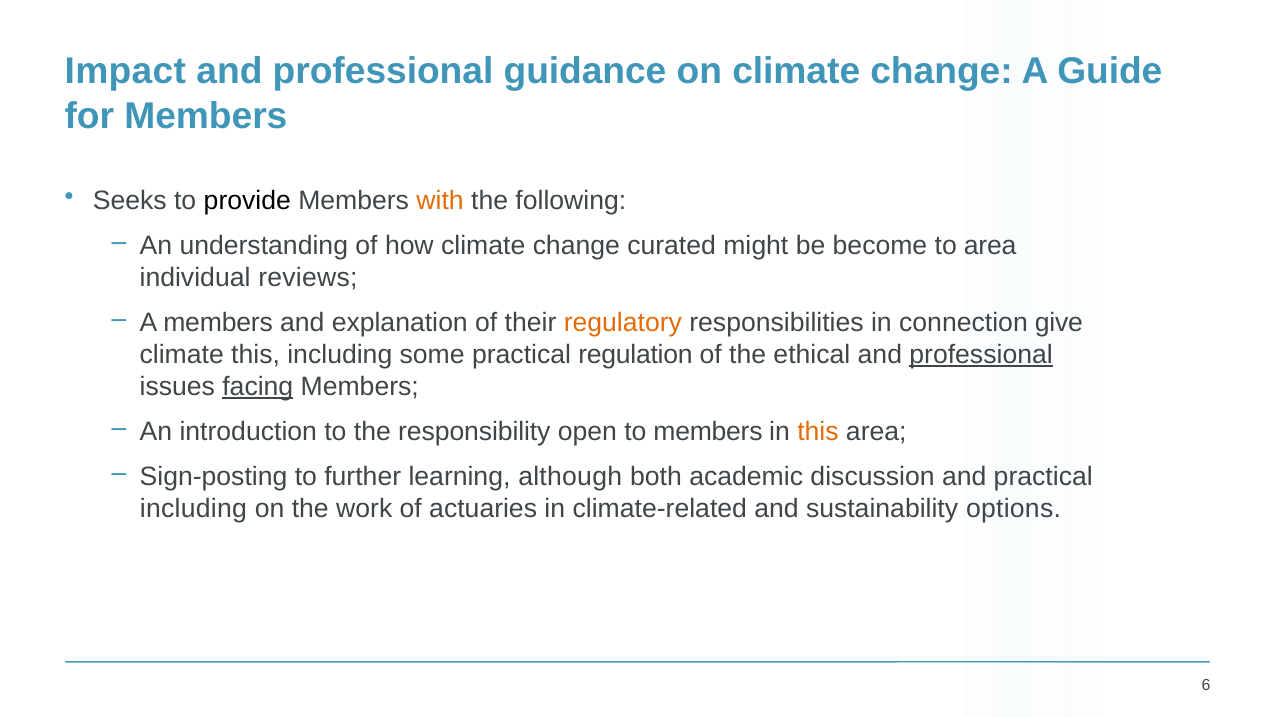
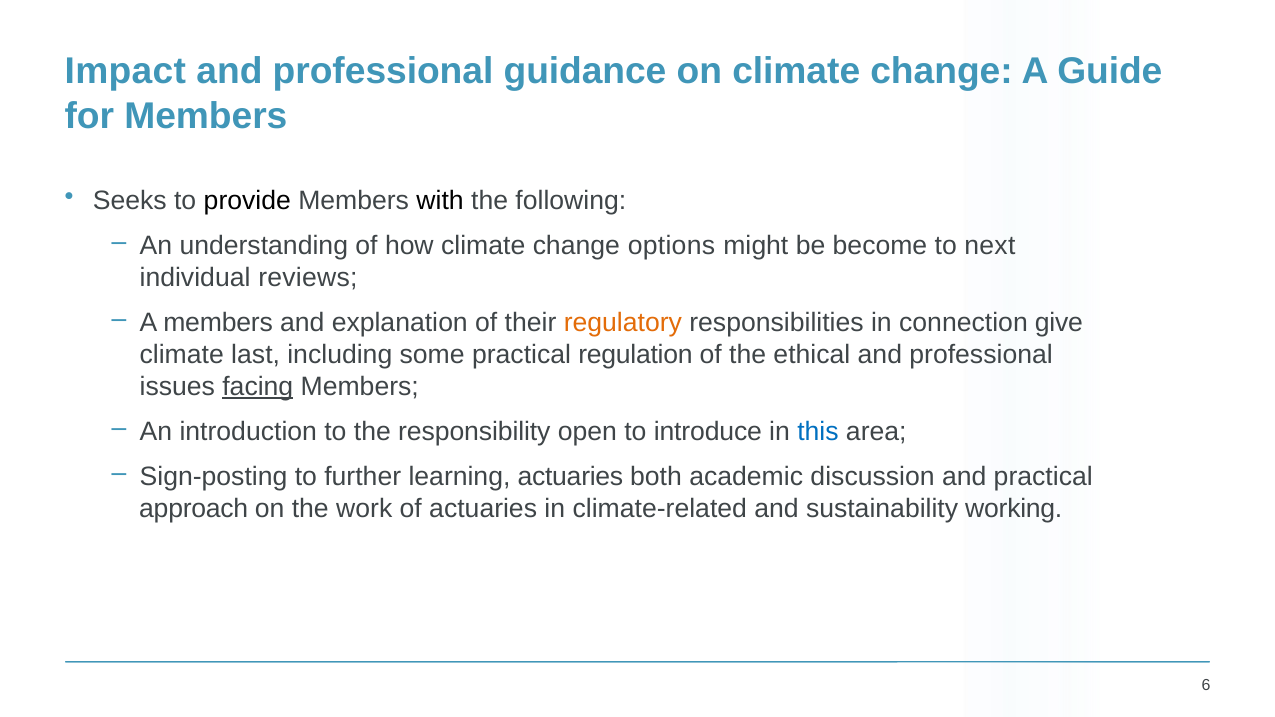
with colour: orange -> black (440, 201)
curated: curated -> options (671, 246)
to area: area -> next (990, 246)
climate this: this -> last (256, 355)
professional underline: present -> none (981, 355)
to members: members -> introduce (708, 432)
this colour: orange -> blue (818, 432)
learning although: although -> actuaries (570, 477)
including: including -> approach (194, 509)
options: options -> working (1014, 509)
